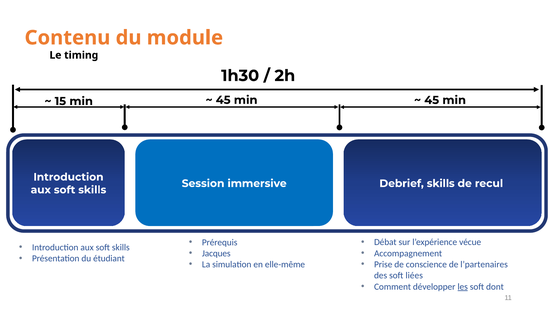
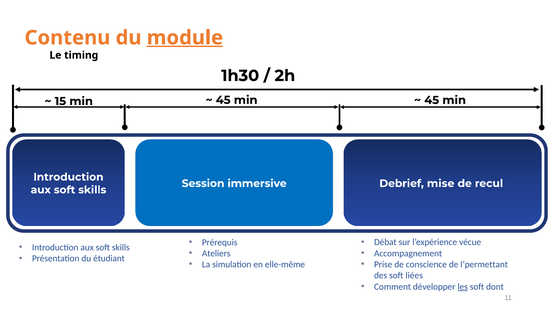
module underline: none -> present (185, 38)
Debrief skills: skills -> mise (441, 183)
Jacques: Jacques -> Ateliers (216, 253)
l’partenaires: l’partenaires -> l’permettant (484, 264)
